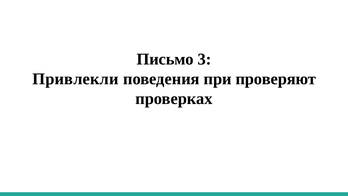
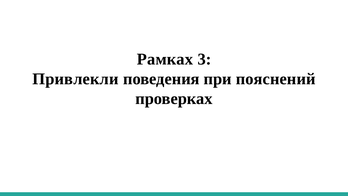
Письмо: Письмо -> Рамках (165, 59)
проверяют: проверяют -> пояснений (276, 79)
